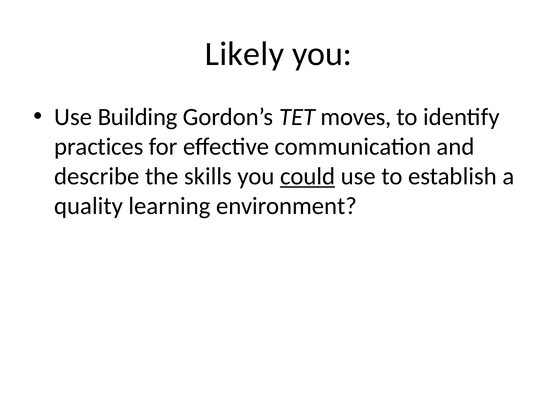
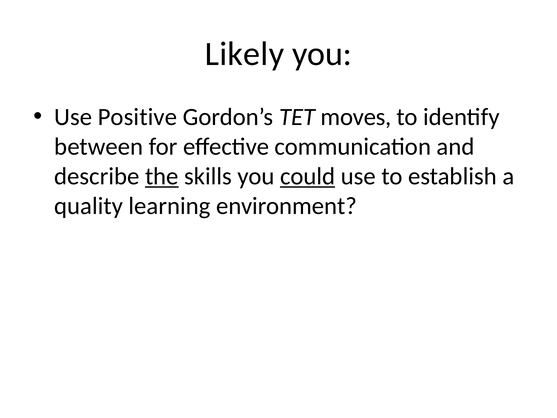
Building: Building -> Positive (137, 117)
practices: practices -> between (99, 147)
the underline: none -> present (162, 176)
